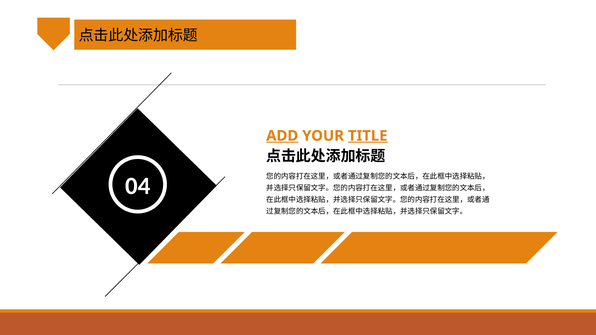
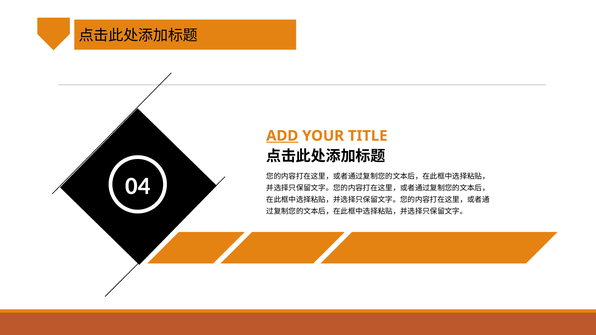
TITLE underline: present -> none (368, 136)
